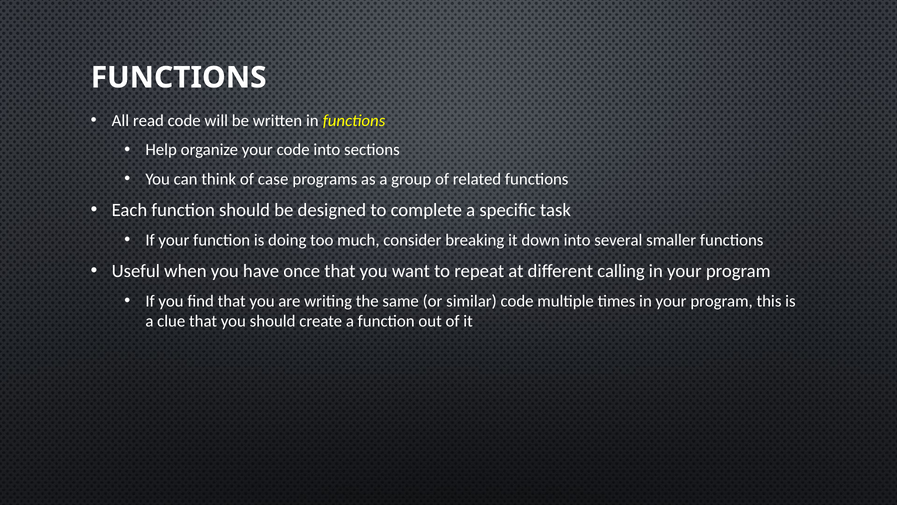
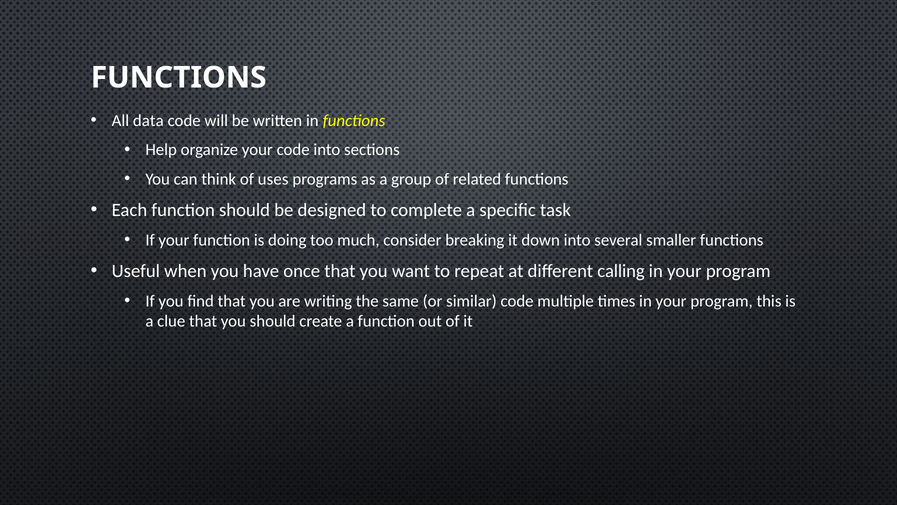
read: read -> data (148, 121)
case: case -> uses (273, 179)
